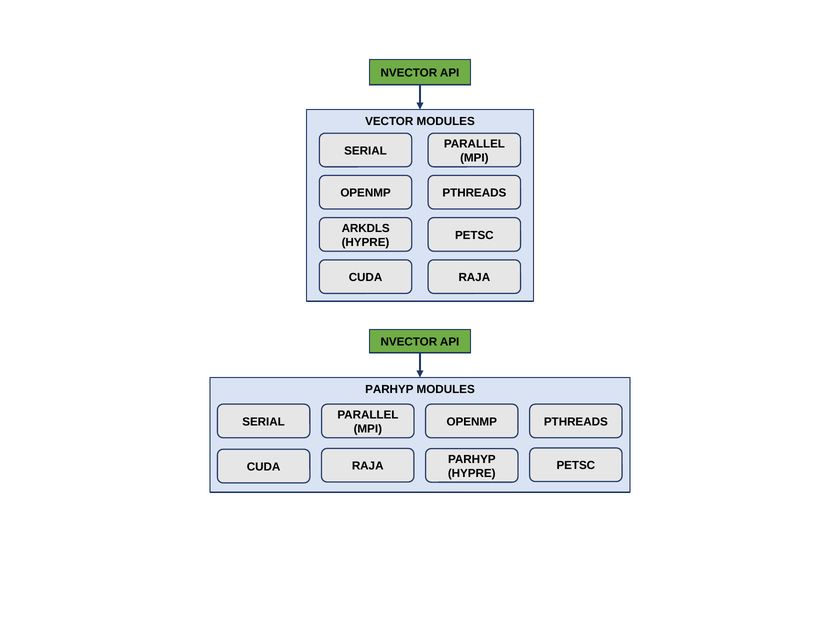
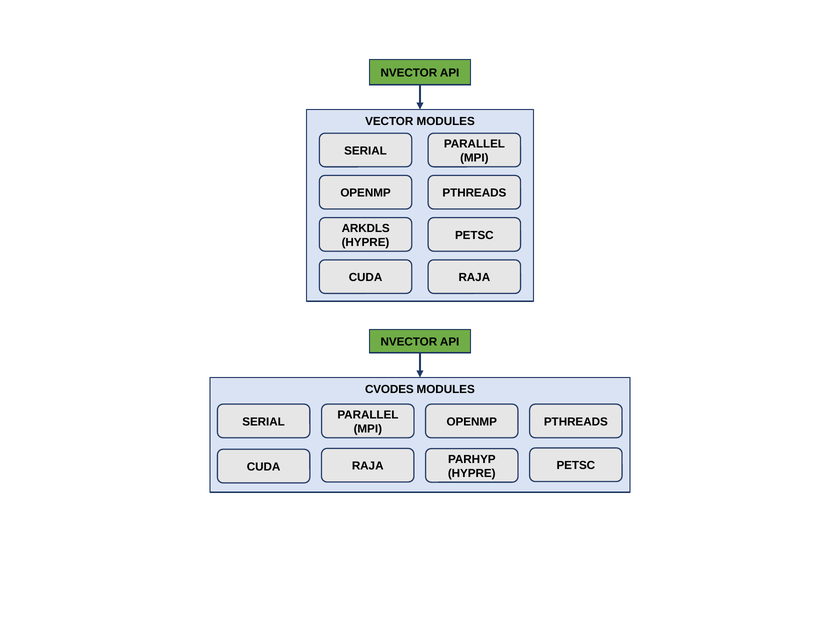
PARHYP: PARHYP -> CVODES (389, 389)
